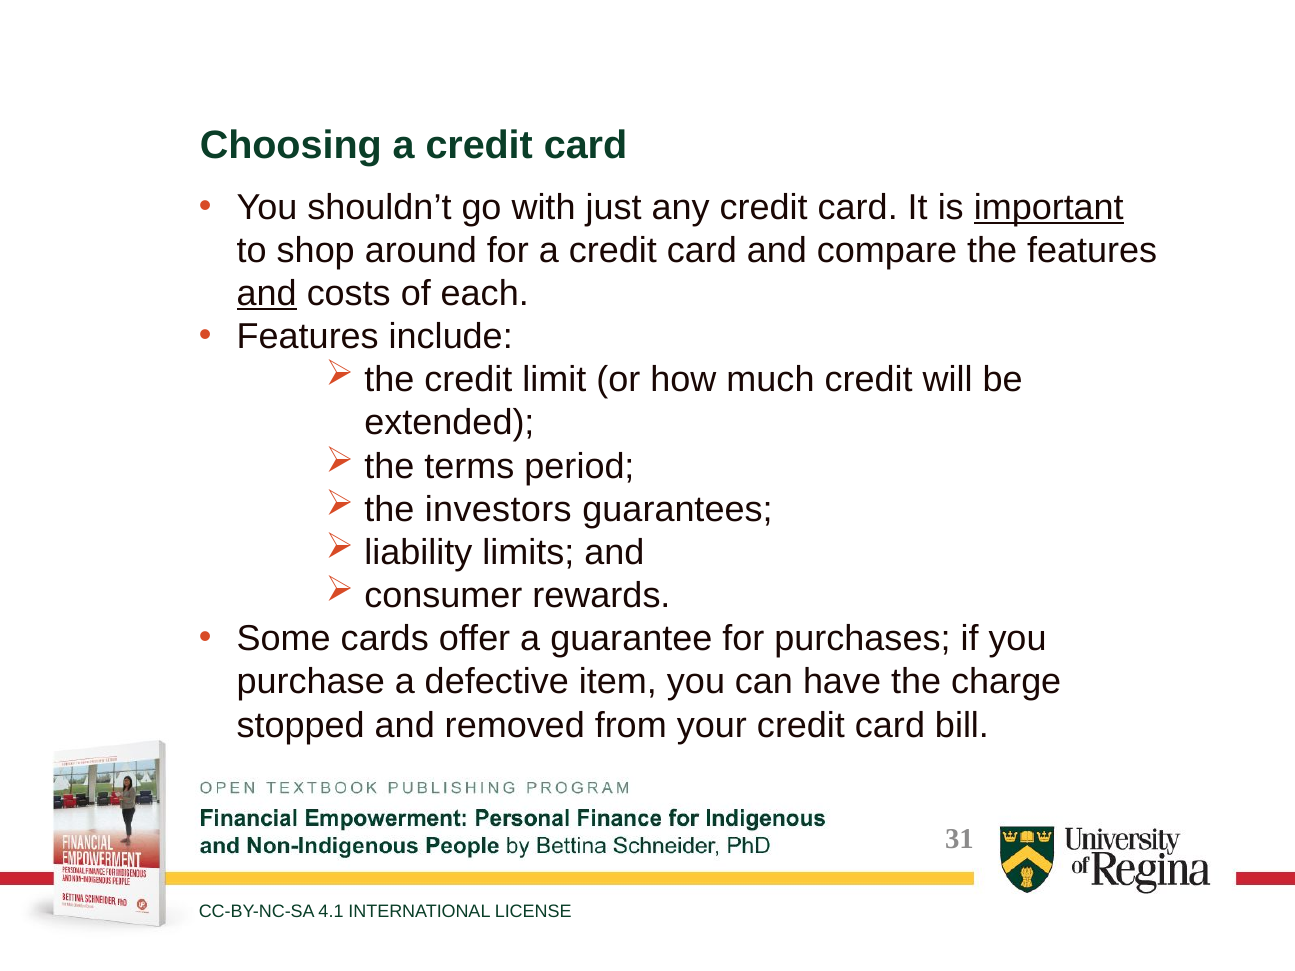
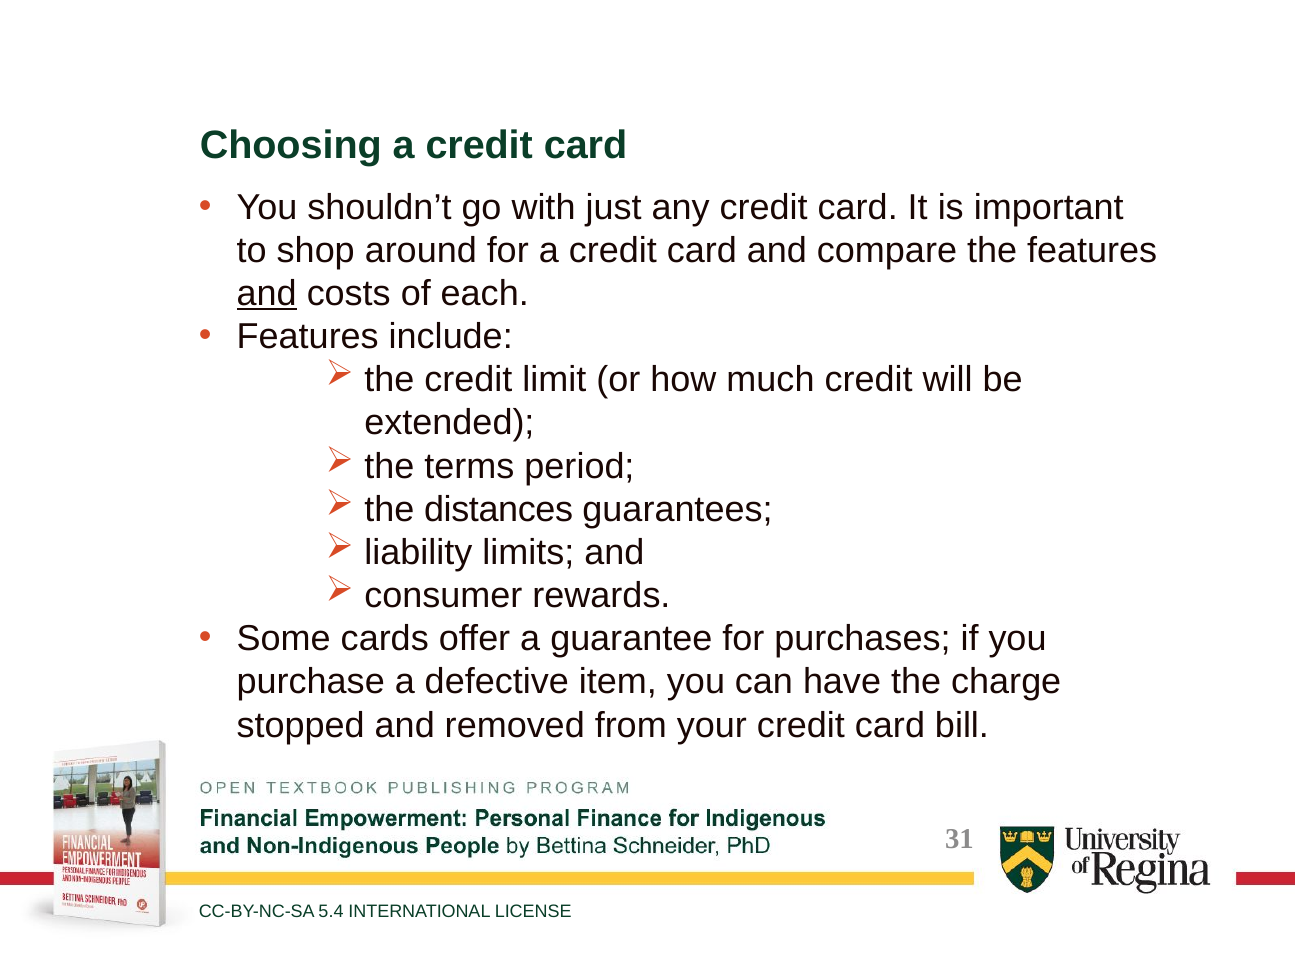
important underline: present -> none (1049, 207)
investors: investors -> distances (499, 510)
4.1: 4.1 -> 5.4 (331, 912)
